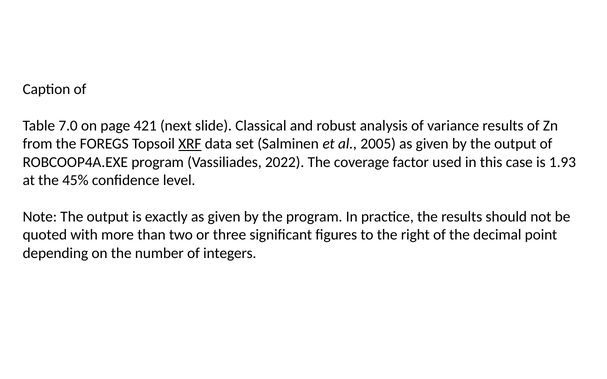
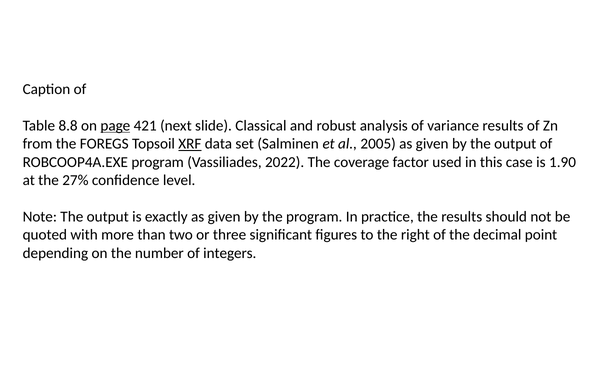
7.0: 7.0 -> 8.8 (68, 126)
page underline: none -> present (115, 126)
1.93: 1.93 -> 1.90 (563, 162)
45%: 45% -> 27% (75, 180)
